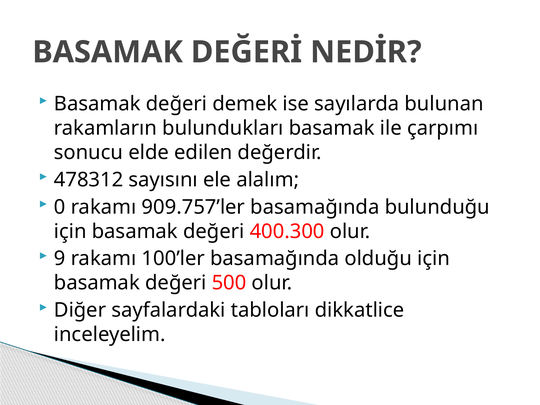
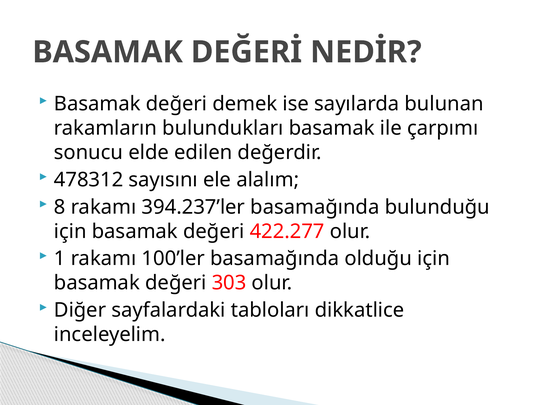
0: 0 -> 8 (60, 207)
909.757’ler: 909.757’ler -> 394.237’ler (193, 207)
400.300: 400.300 -> 422.277 (287, 231)
9: 9 -> 1 (60, 259)
500: 500 -> 303 (229, 283)
